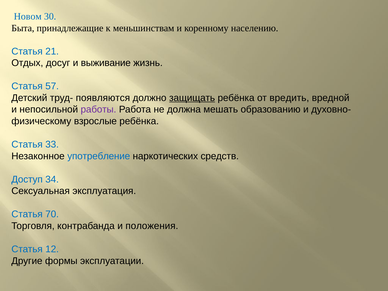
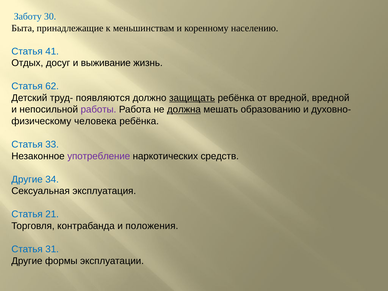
Новом: Новом -> Заботу (28, 16)
21: 21 -> 41 (52, 51)
57: 57 -> 62 (52, 86)
от вредить: вредить -> вредной (289, 98)
должна underline: none -> present (184, 110)
взрослые: взрослые -> человека (95, 121)
употребление colour: blue -> purple (99, 156)
Доступ: Доступ -> Другие (27, 179)
70: 70 -> 21 (52, 214)
12: 12 -> 31 (52, 249)
